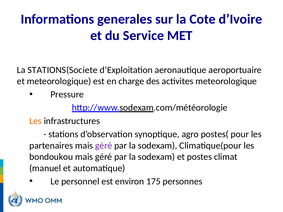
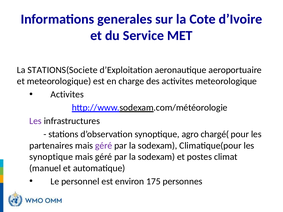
Pressure: Pressure -> Activites (67, 95)
Les colour: orange -> purple (36, 121)
postes(: postes( -> chargé( (215, 134)
bondoukou: bondoukou -> synoptique (51, 157)
